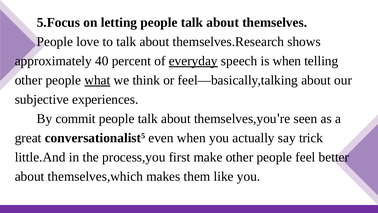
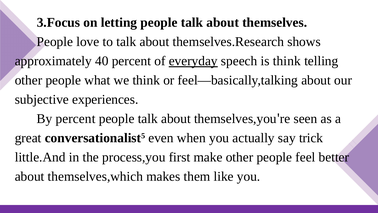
5.Focus: 5.Focus -> 3.Focus (58, 22)
is when: when -> think (287, 61)
what underline: present -> none (97, 80)
By commit: commit -> percent (76, 118)
